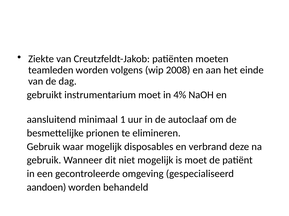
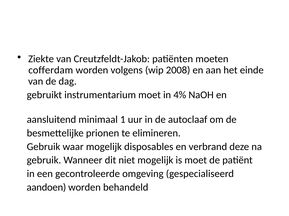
teamleden: teamleden -> cofferdam (51, 70)
